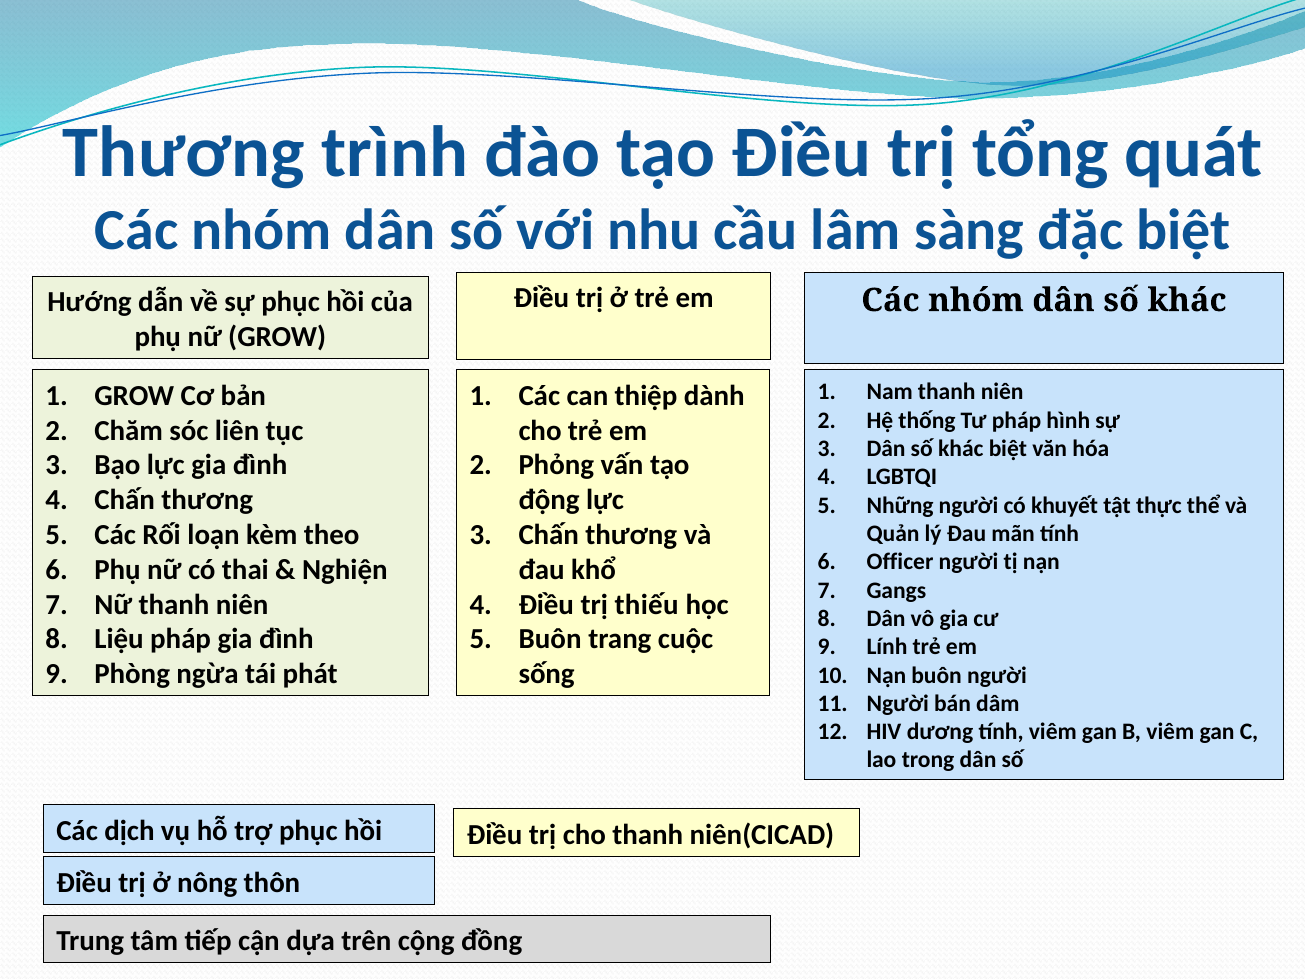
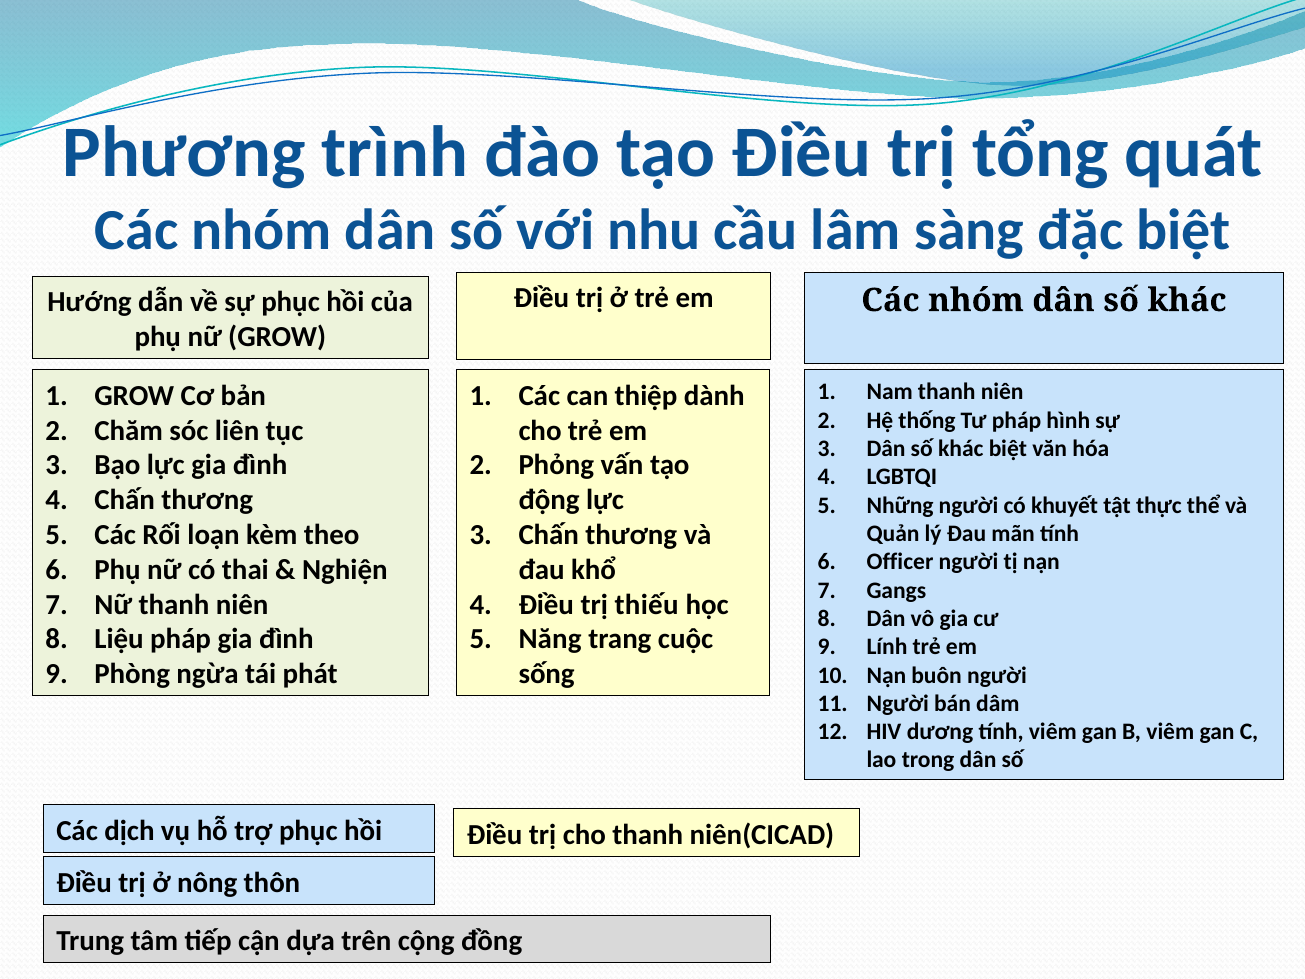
Thương: Thương -> Phương (184, 153)
Buôn: Buôn -> Năng (550, 639)
